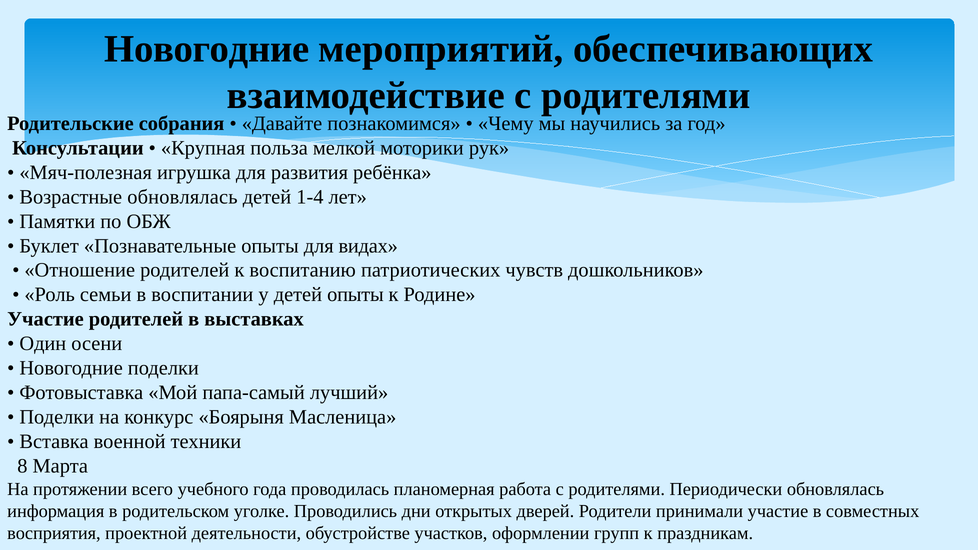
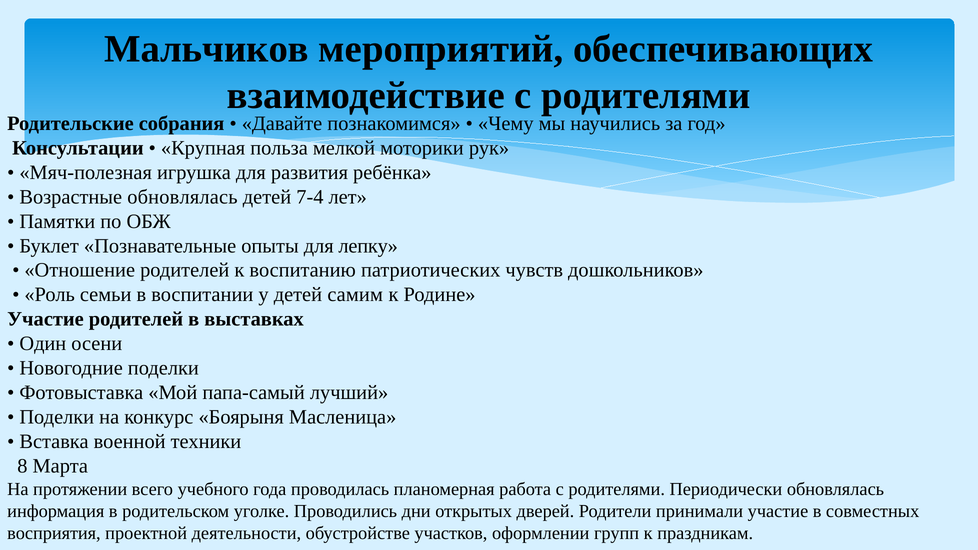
Новогодние: Новогодние -> Мальчиков (207, 49)
1-4: 1-4 -> 7-4 (310, 197)
видах: видах -> лепку (368, 246)
детей опыты: опыты -> самим (355, 295)
